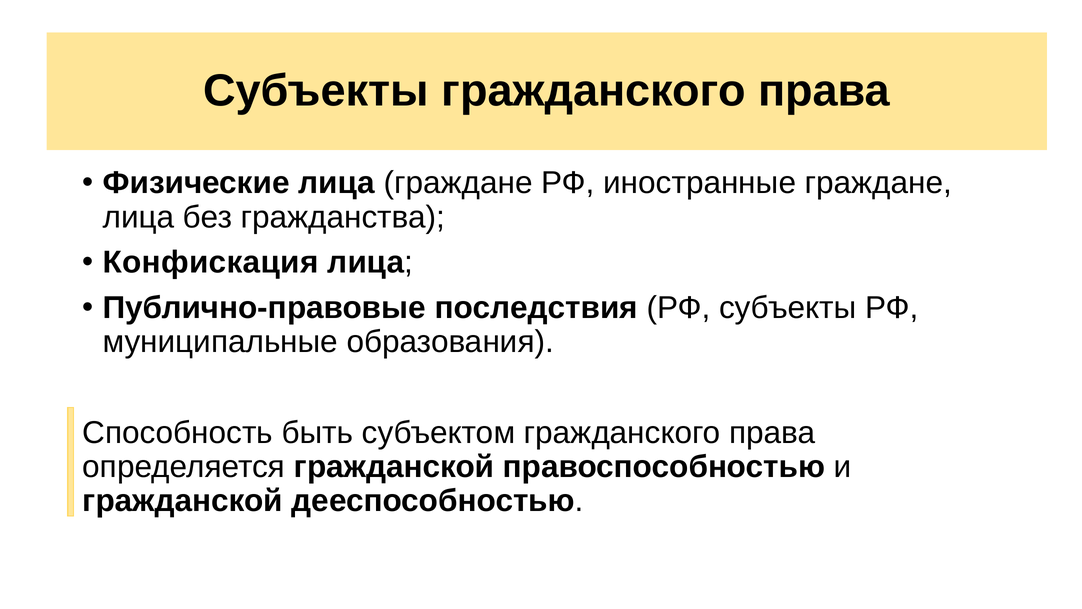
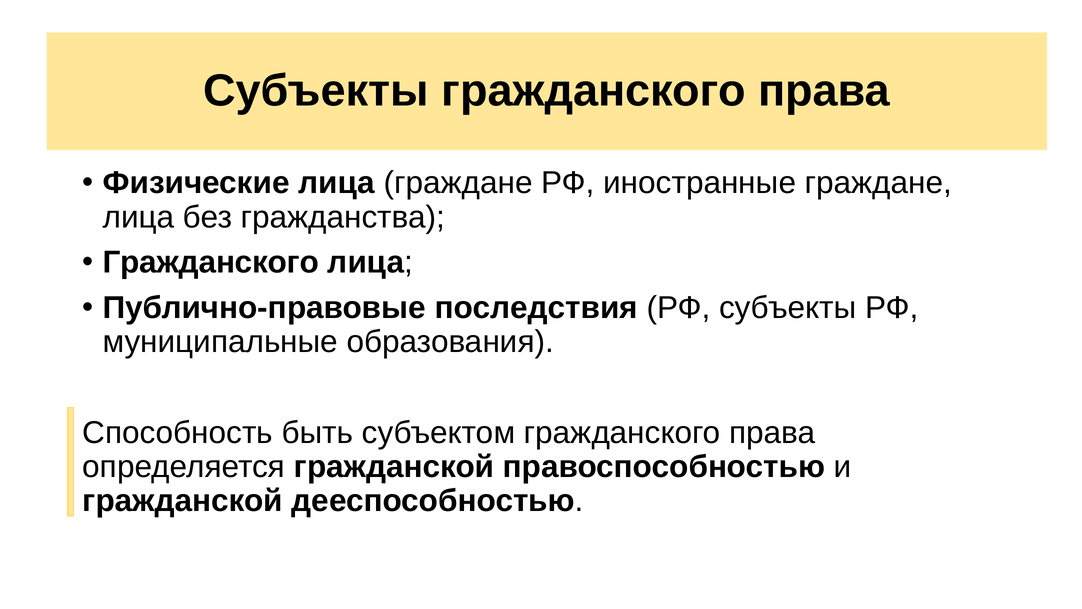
Конфискация: Конфискация -> Гражданского (211, 262)
